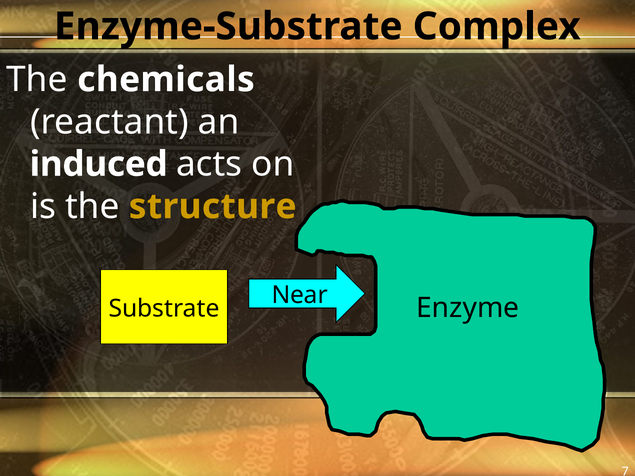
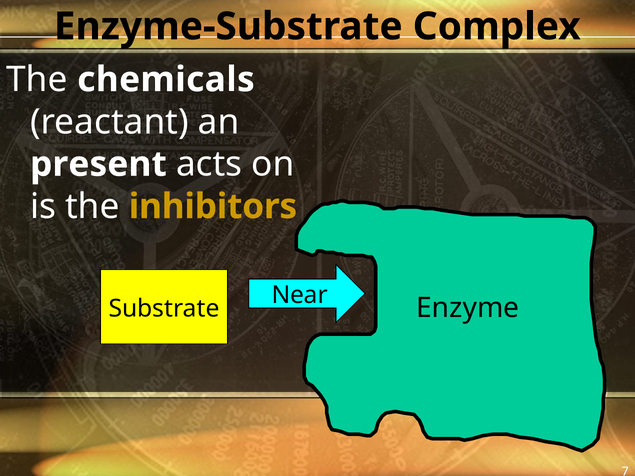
induced: induced -> present (98, 164)
structure: structure -> inhibitors (213, 207)
